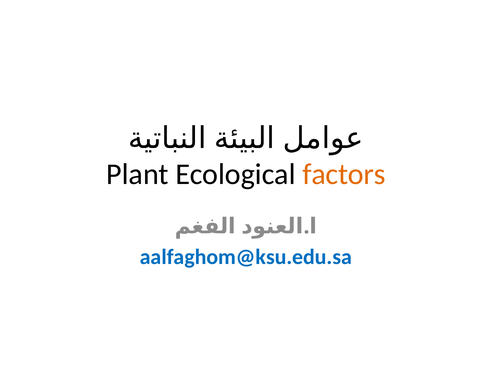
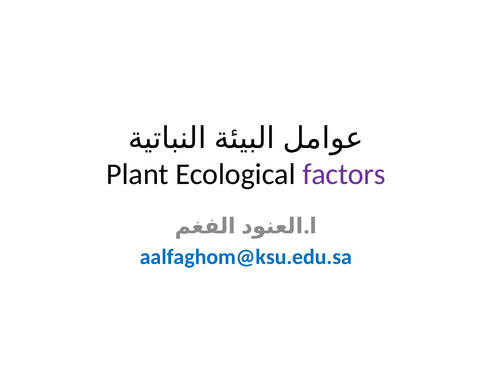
factors colour: orange -> purple (344, 174)
